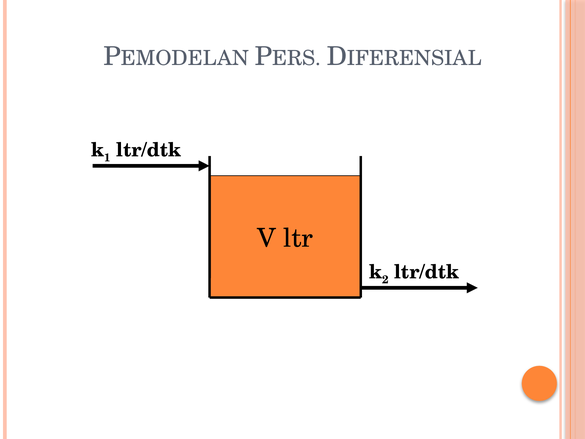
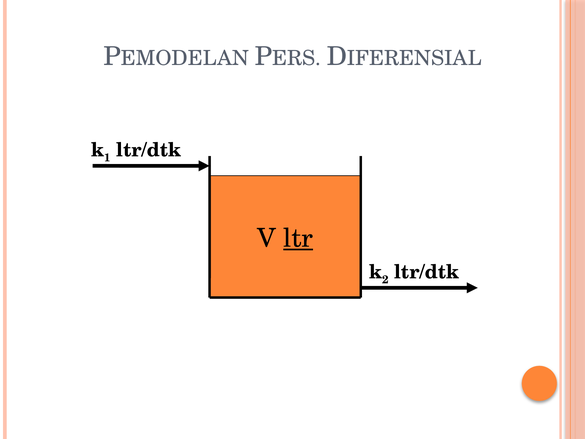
ltr underline: none -> present (298, 238)
